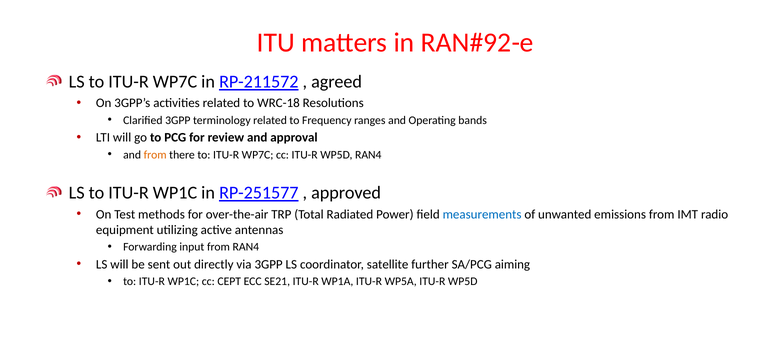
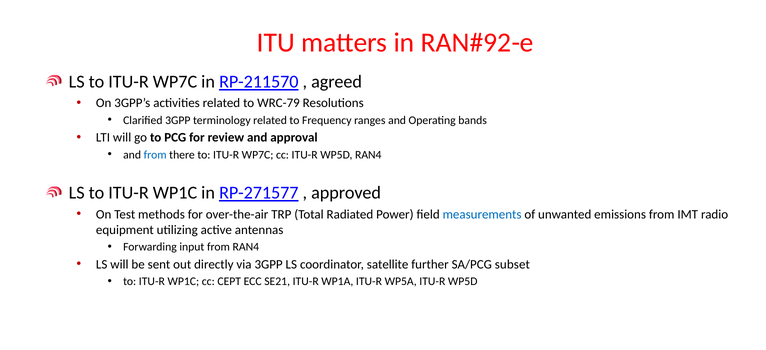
RP-211572: RP-211572 -> RP-211570 (259, 82)
WRC-18: WRC-18 -> WRC-79 (278, 103)
from colour: orange -> blue (155, 155)
RP-251577: RP-251577 -> RP-271577 (259, 193)
aiming: aiming -> subset (512, 265)
